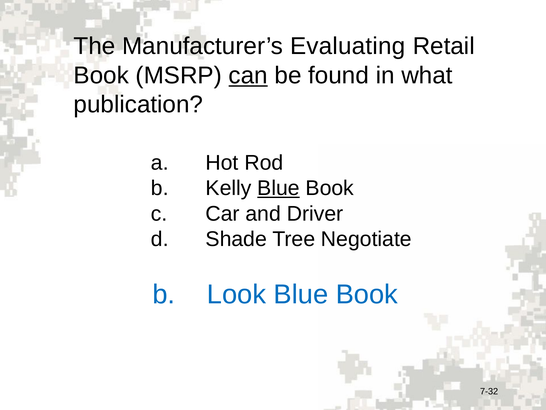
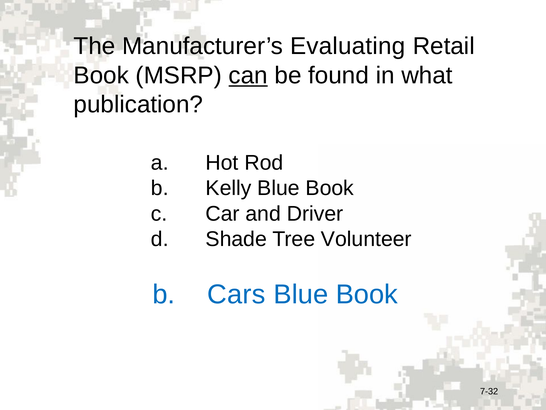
Blue underline: present -> none (279, 188)
Negotiate: Negotiate -> Volunteer (366, 239)
Look: Look -> Cars (236, 294)
